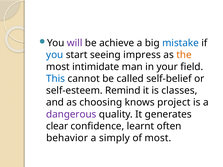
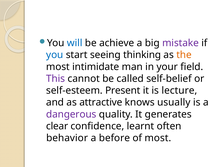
will colour: purple -> blue (75, 43)
mistake colour: blue -> purple (181, 43)
impress: impress -> thinking (142, 55)
This colour: blue -> purple (56, 79)
Remind: Remind -> Present (123, 91)
classes: classes -> lecture (179, 91)
choosing: choosing -> attractive (101, 103)
project: project -> usually (174, 103)
simply: simply -> before (114, 138)
